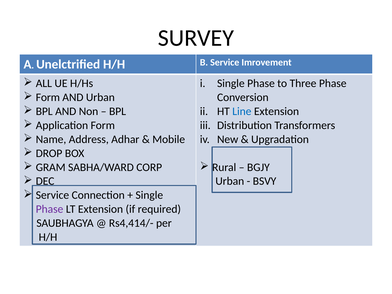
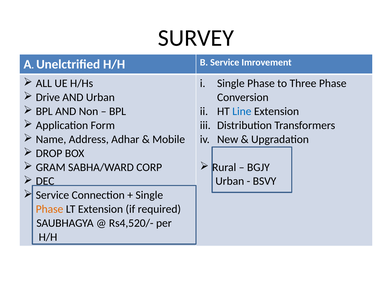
Form: Form -> Drive (48, 97)
Phase colour: purple -> orange (50, 209)
Rs4,414/-: Rs4,414/- -> Rs4,520/- (131, 223)
